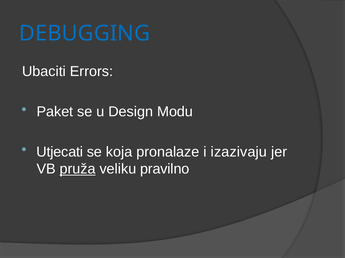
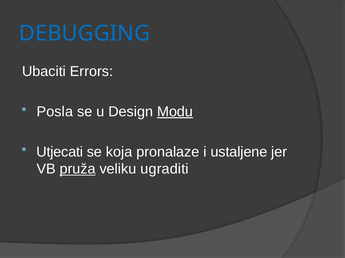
Paket: Paket -> Posla (55, 112)
Modu underline: none -> present (175, 112)
izazivaju: izazivaju -> ustaljene (239, 152)
pravilno: pravilno -> ugraditi (165, 169)
